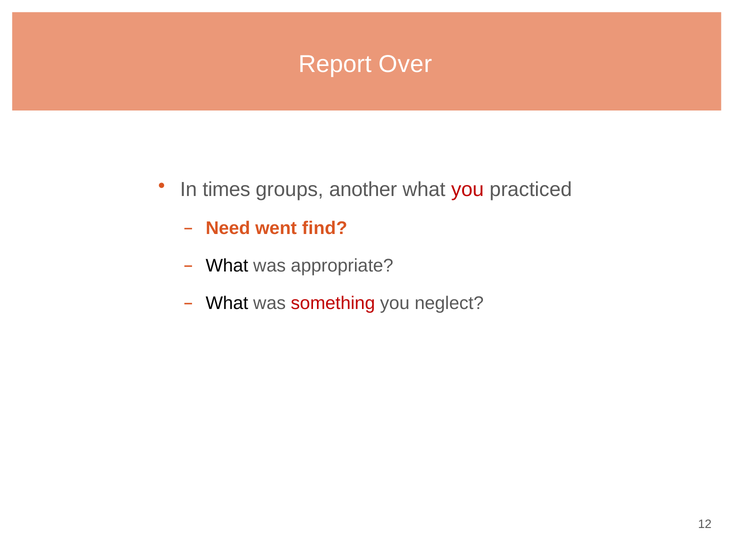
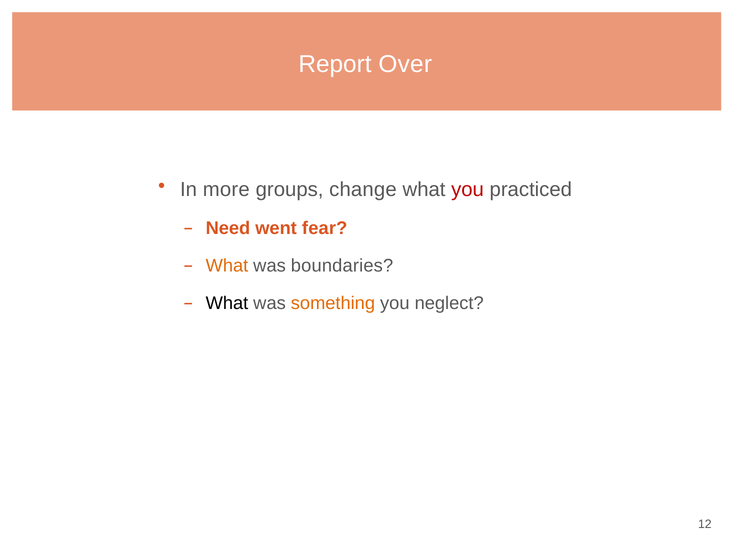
times: times -> more (226, 190)
another: another -> change (363, 190)
find: find -> fear (325, 228)
What colour: black -> orange (227, 266)
appropriate: appropriate -> boundaries (342, 266)
something colour: red -> orange (333, 303)
